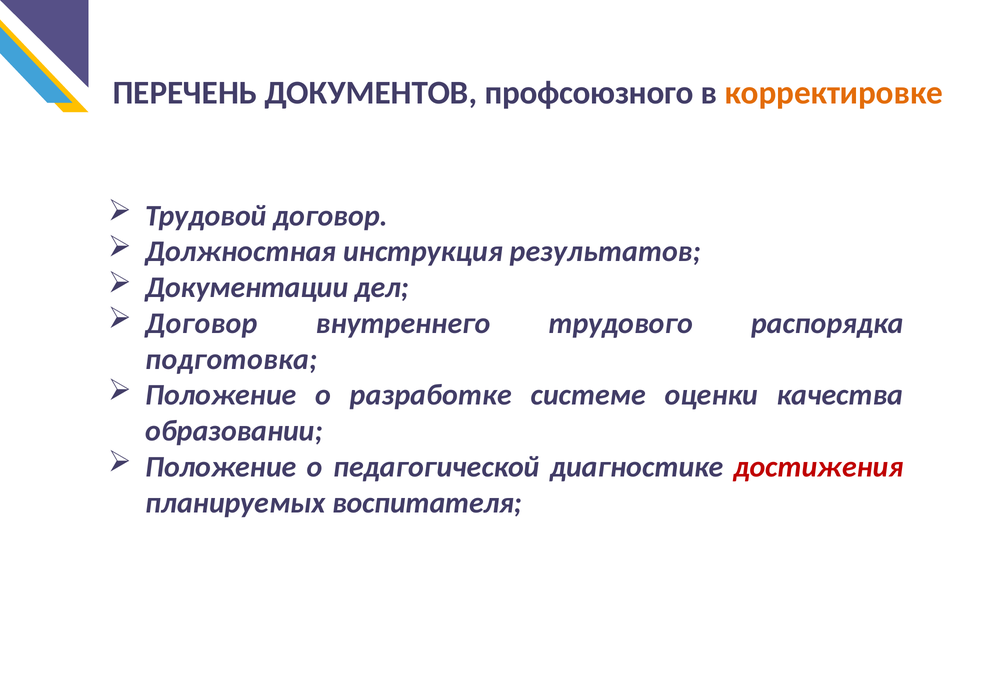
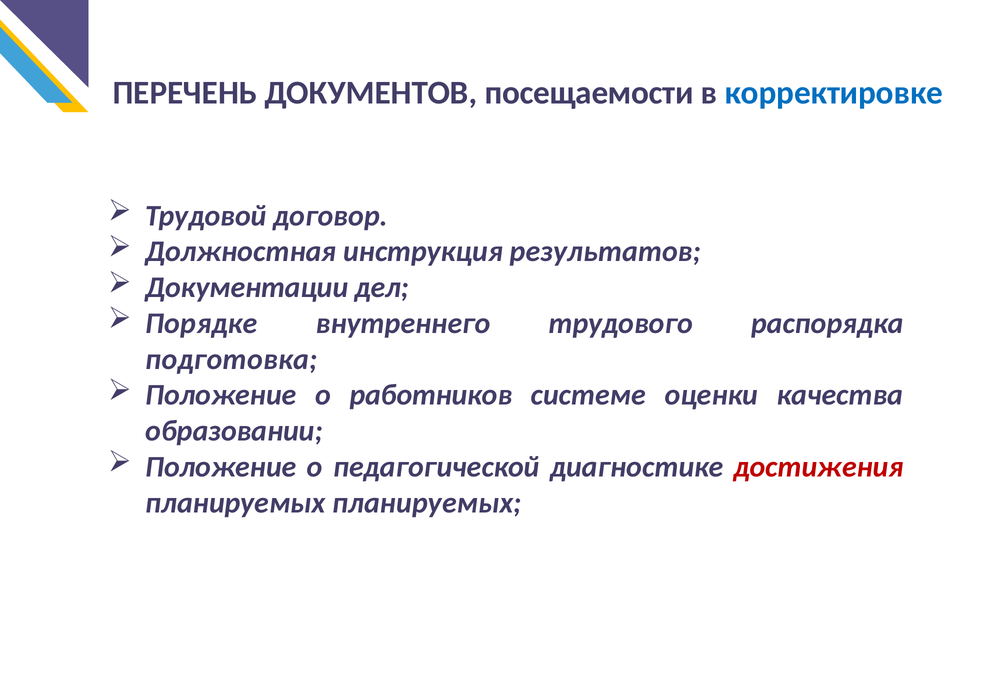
профсоюзного: профсоюзного -> посещаемости (589, 93)
корректировке colour: orange -> blue (834, 93)
Договор: Договор -> Порядке (202, 324)
разработке: разработке -> работников (431, 395)
планируемых воспитателя: воспитателя -> планируемых (427, 503)
